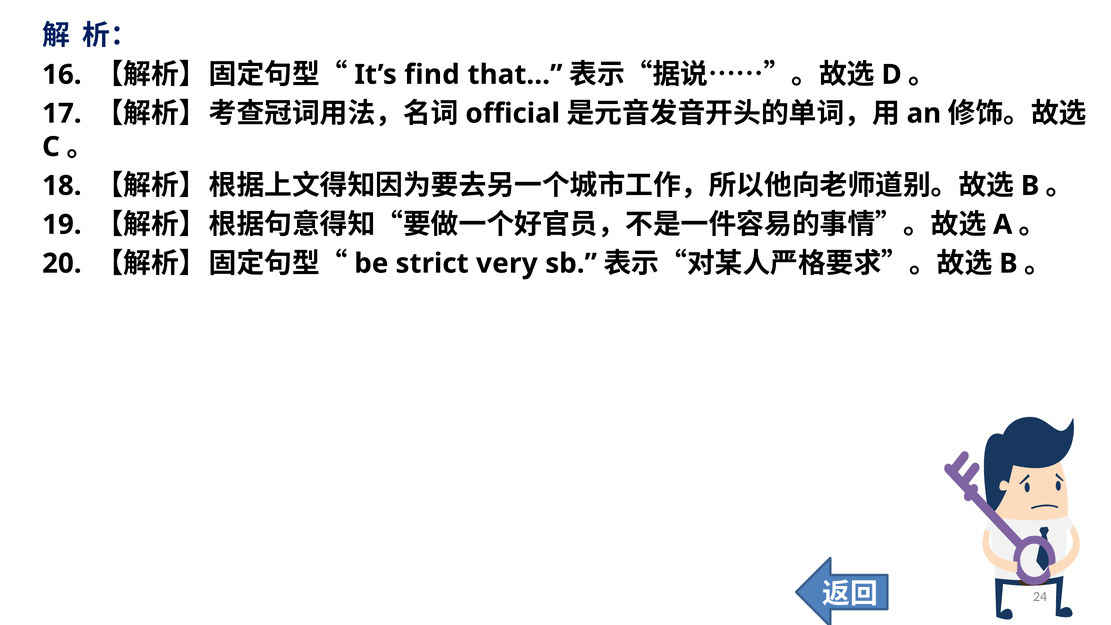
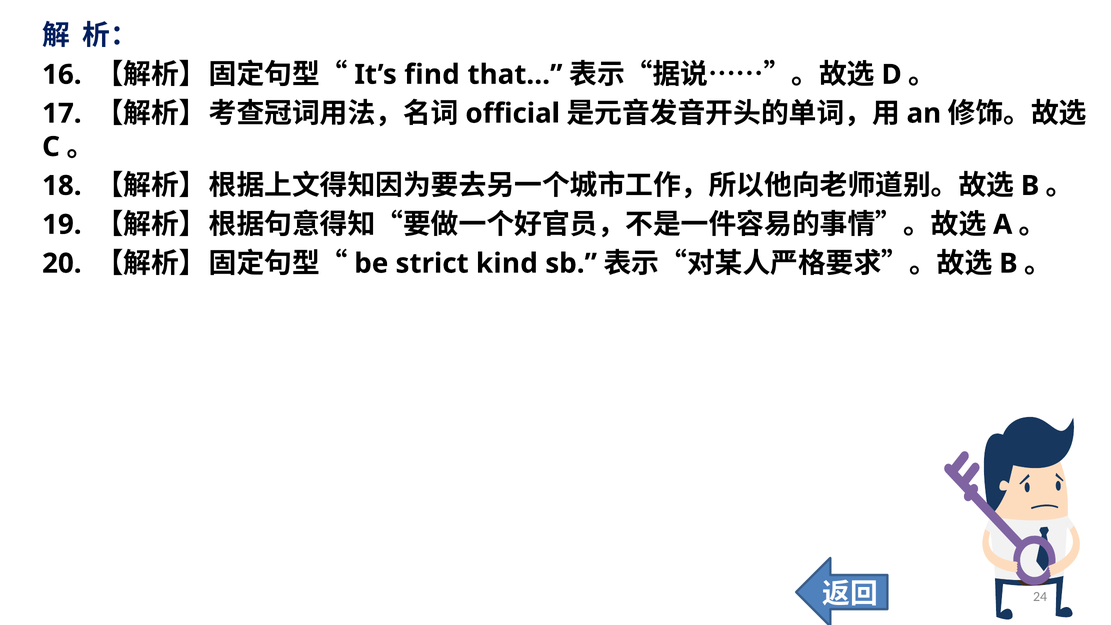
very: very -> kind (507, 263)
